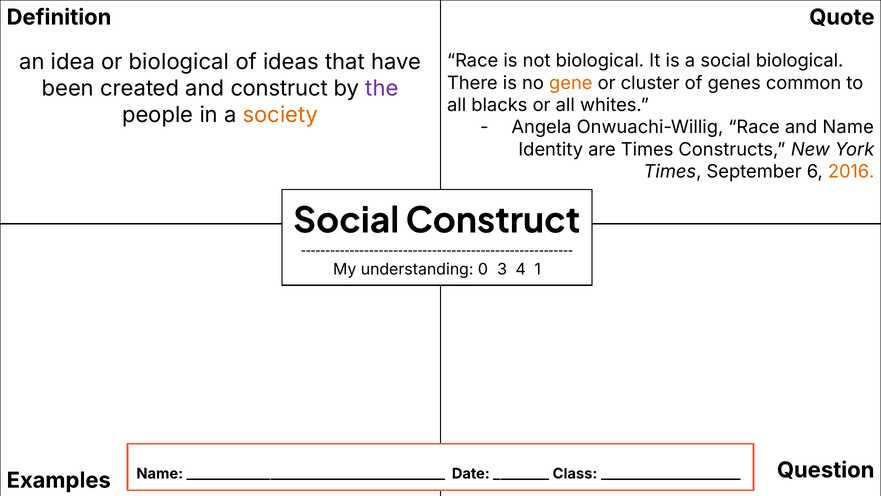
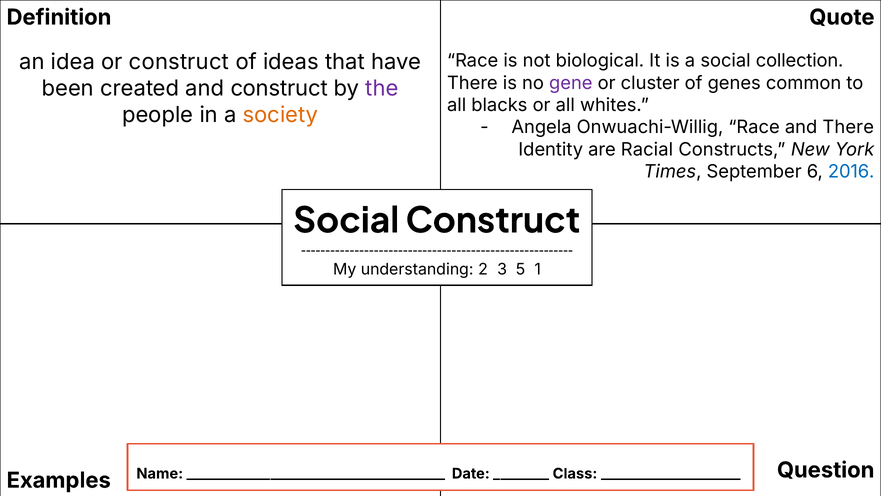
or biological: biological -> construct (179, 62)
social biological: biological -> collection (800, 61)
gene colour: orange -> purple (571, 83)
and Name: Name -> There (848, 127)
are Times: Times -> Racial (647, 149)
2016 colour: orange -> blue (851, 172)
0: 0 -> 2 (483, 269)
4: 4 -> 5 (521, 269)
